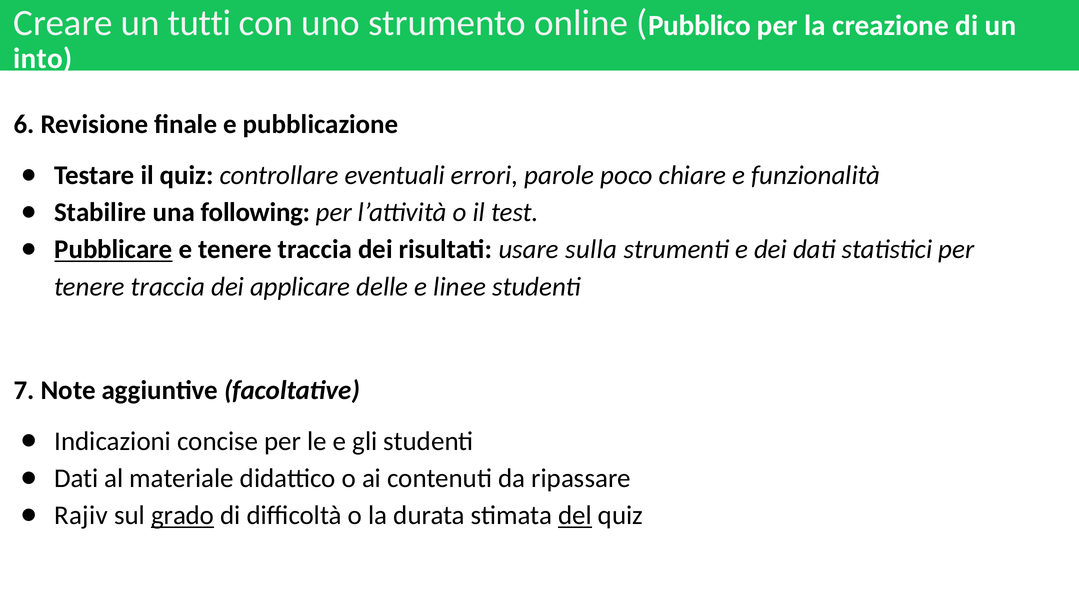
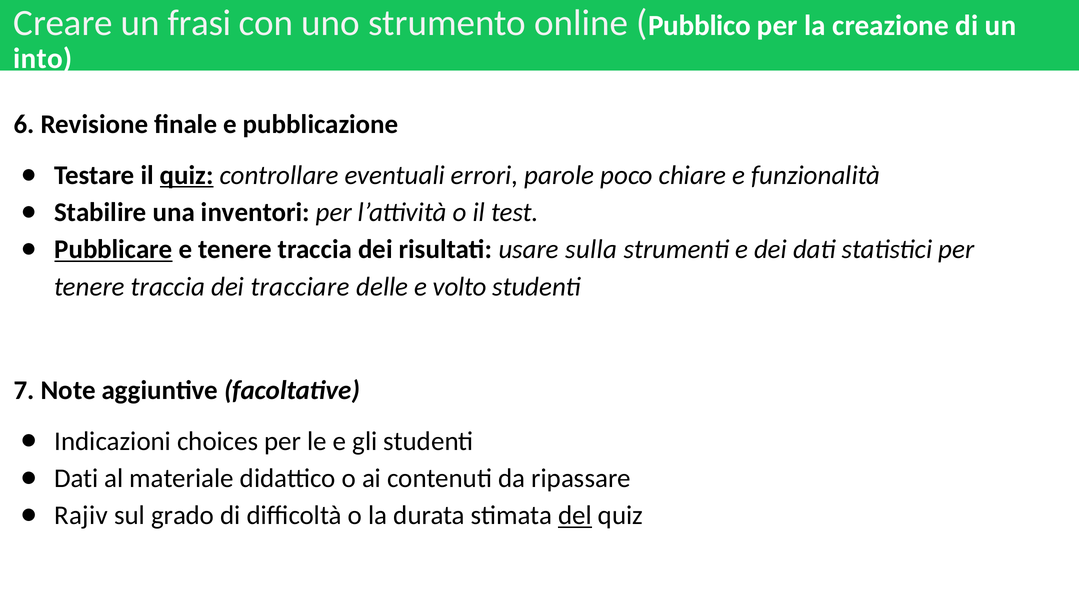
tutti: tutti -> frasi (199, 23)
quiz underline: none -> present (187, 175)
following: following -> inventori (255, 212)
applicare: applicare -> tracciare (300, 287)
linee: linee -> volto (460, 287)
concise: concise -> choices (218, 441)
grado underline: present -> none (183, 516)
